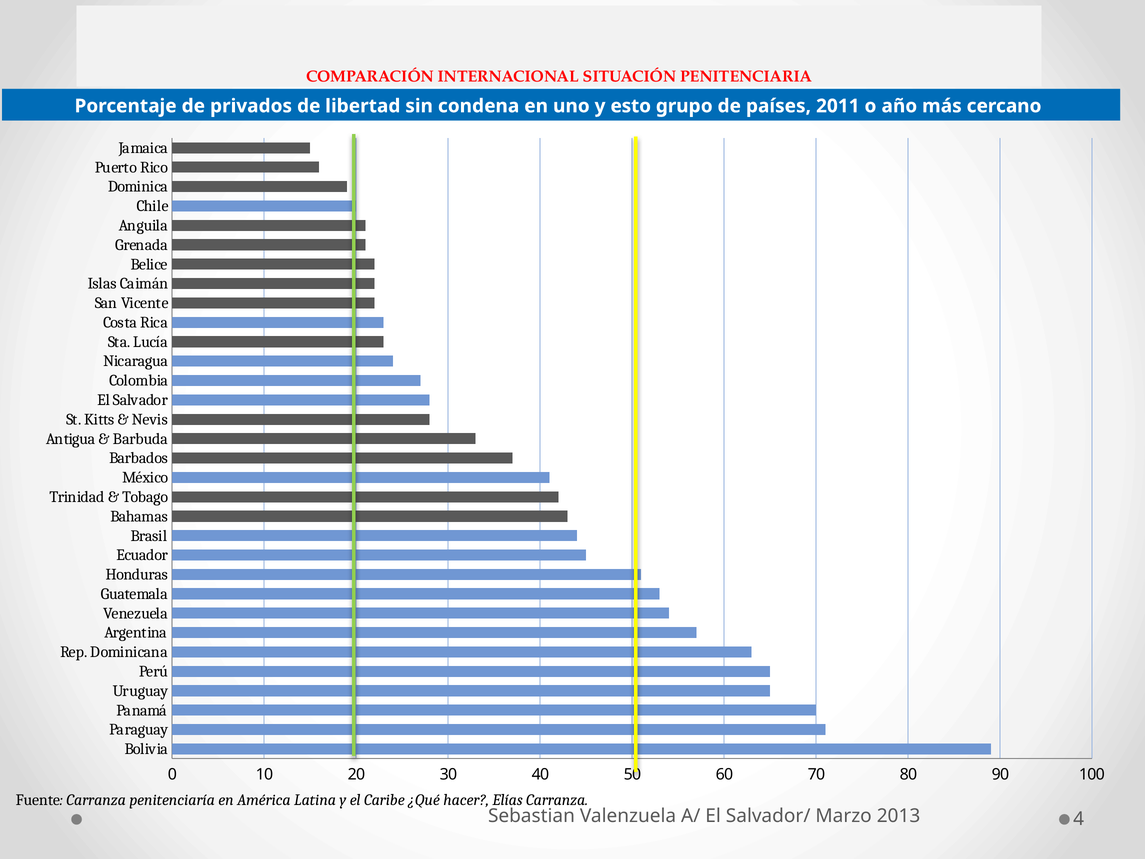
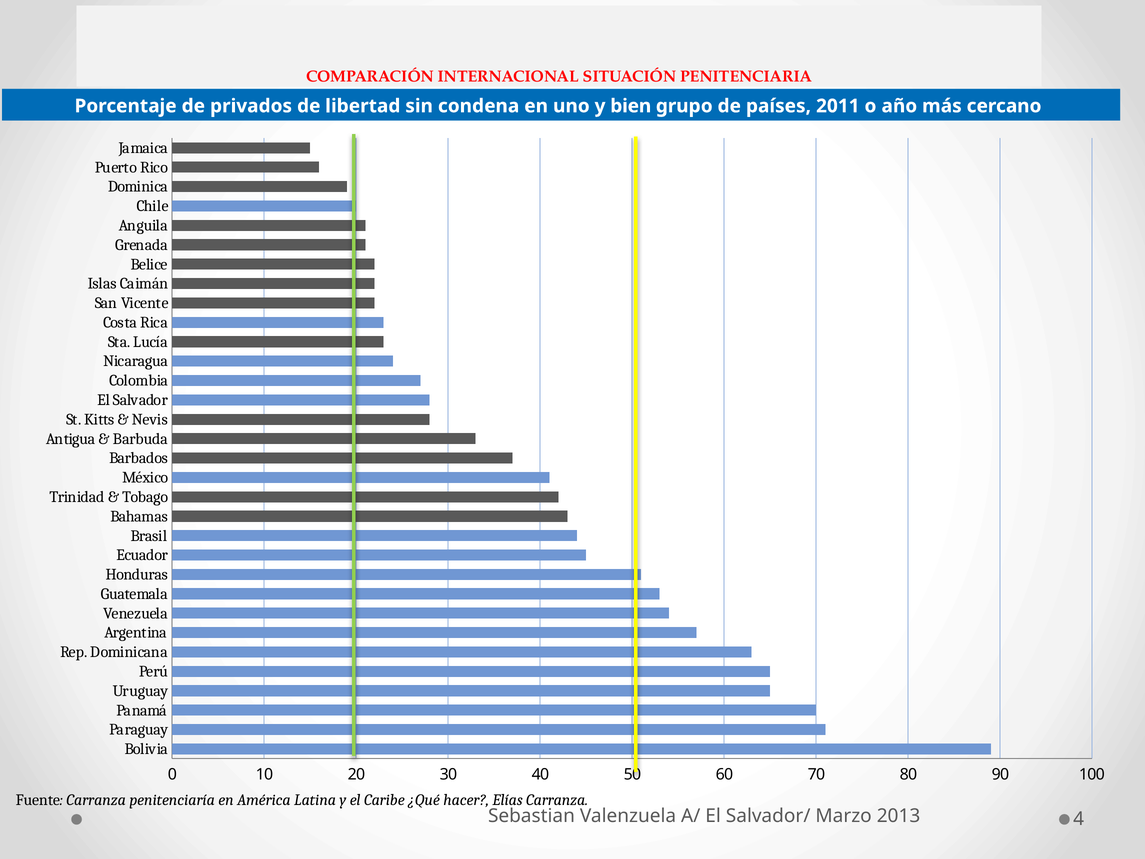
esto: esto -> bien (631, 106)
